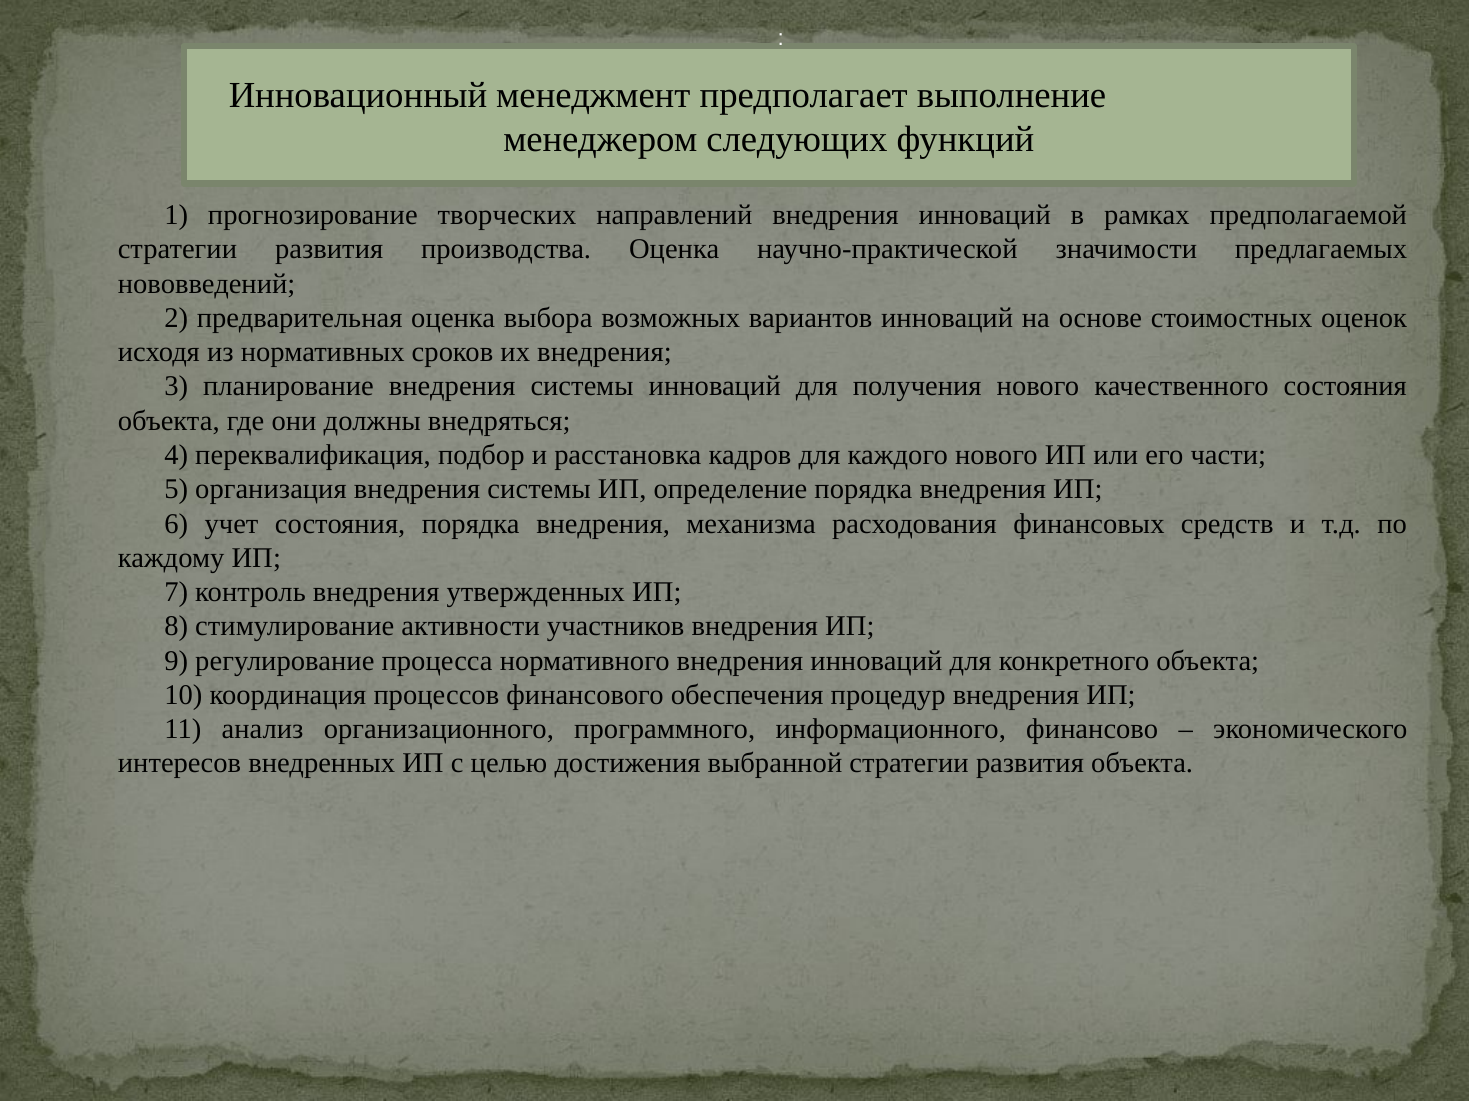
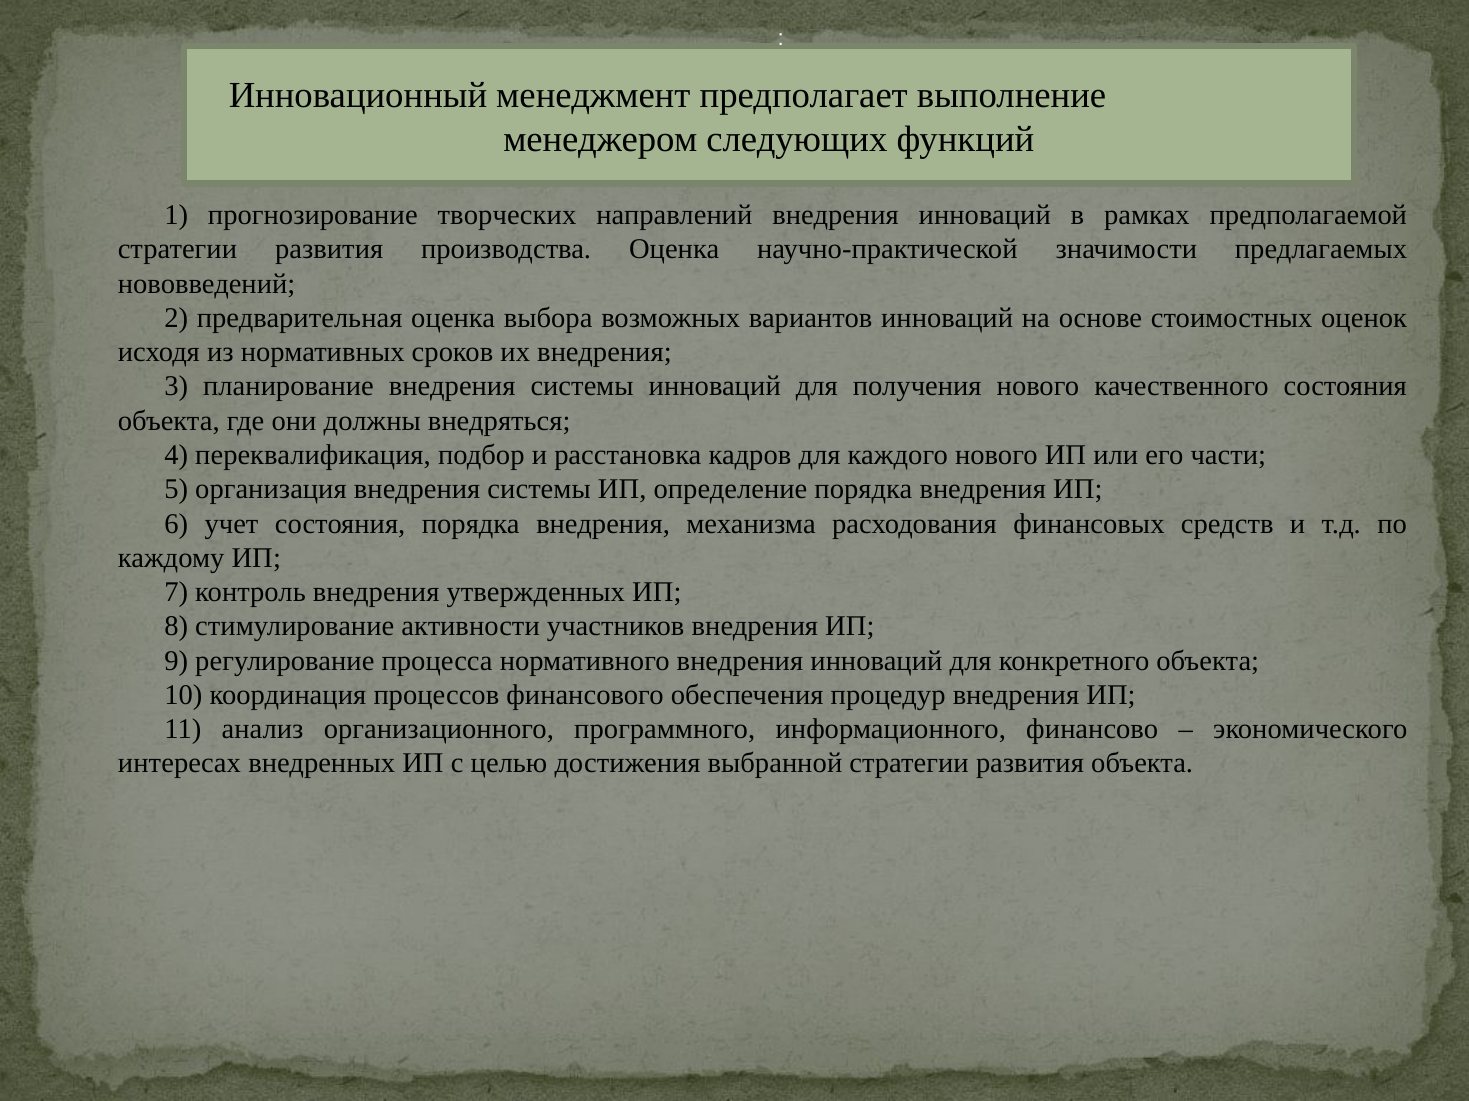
интересов: интересов -> интересах (179, 764)
